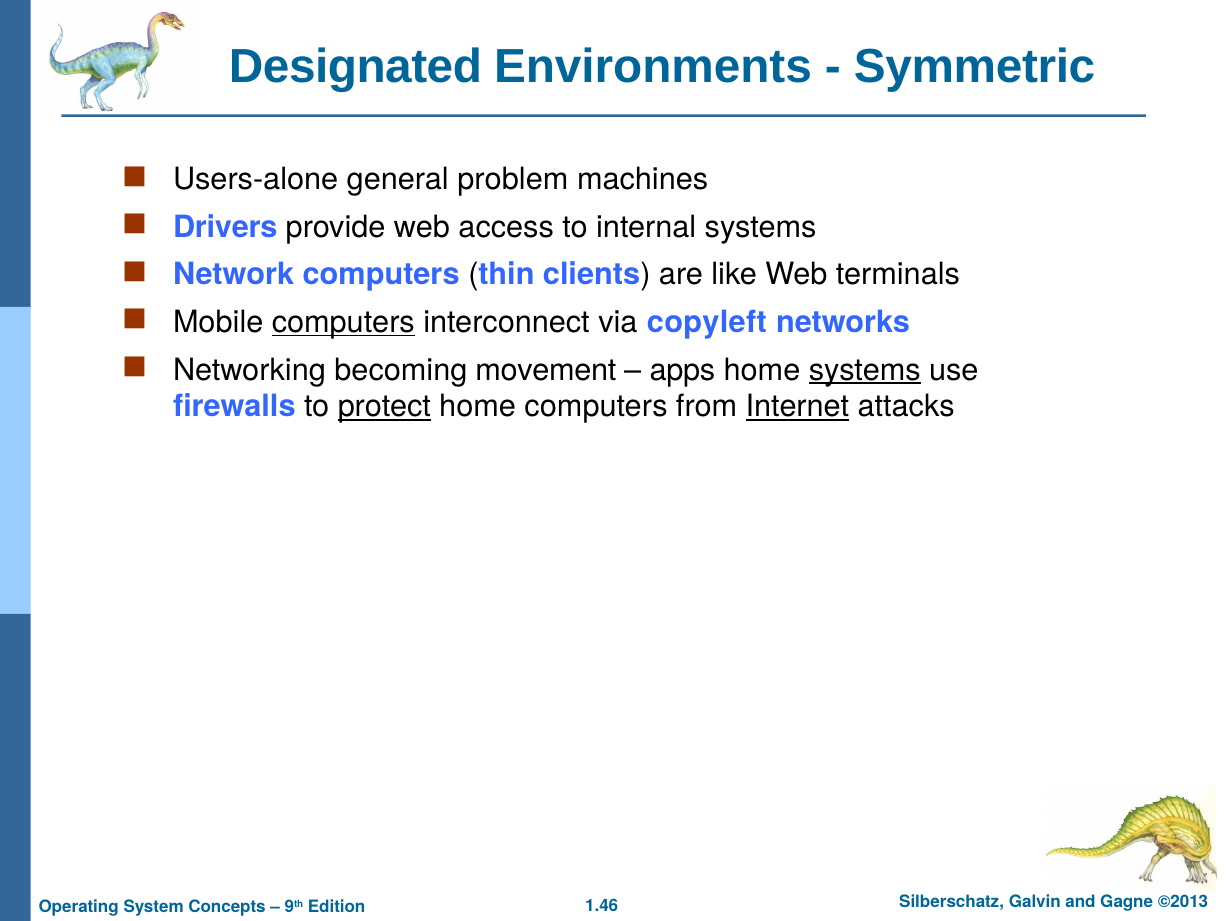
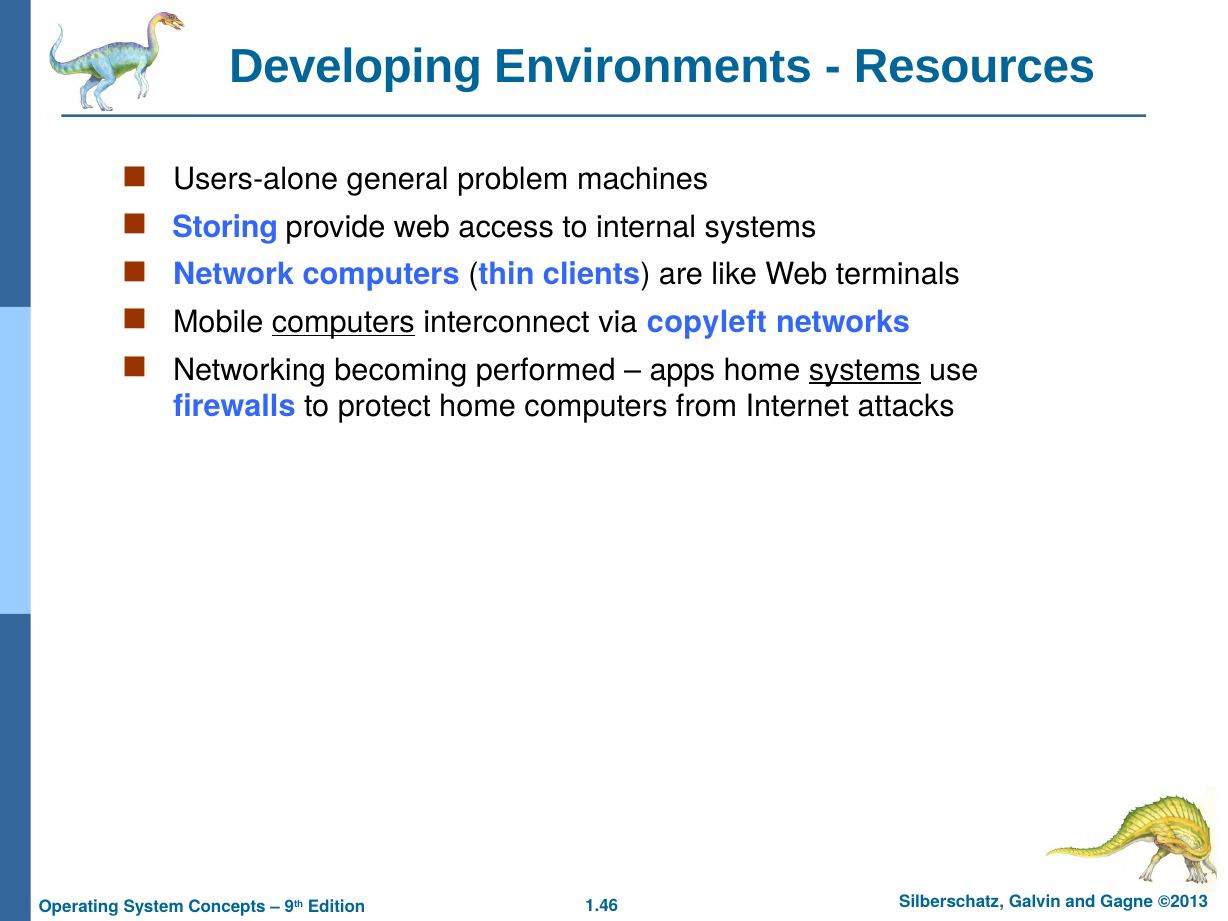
Designated: Designated -> Developing (355, 66)
Symmetric: Symmetric -> Resources (975, 66)
Drivers: Drivers -> Storing (225, 227)
movement: movement -> performed (546, 370)
protect underline: present -> none (384, 407)
Internet underline: present -> none (797, 407)
